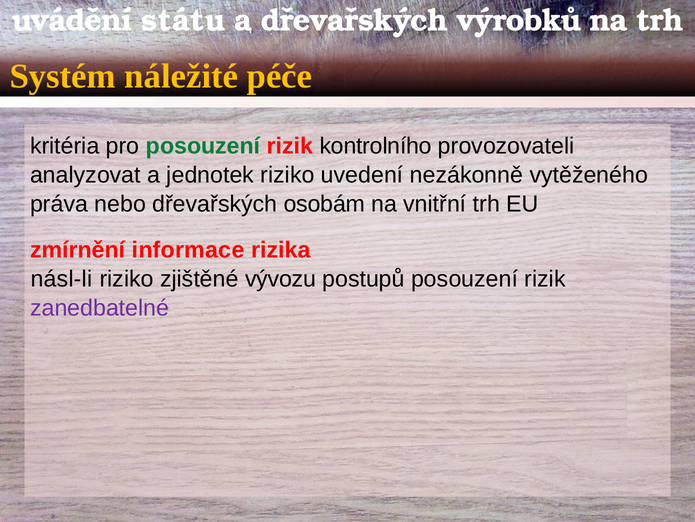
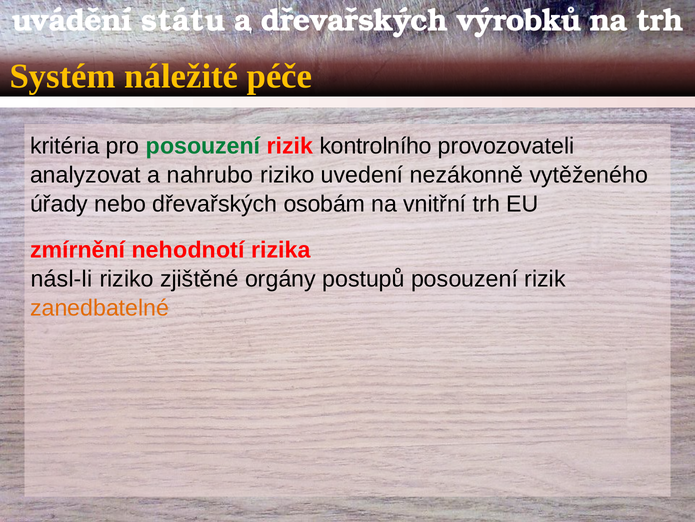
jednotek: jednotek -> nahrubo (210, 175)
práva: práva -> úřady (59, 204)
informace: informace -> nehodnotí (188, 250)
vývozu: vývozu -> orgány (280, 279)
zanedbatelné colour: purple -> orange (100, 308)
